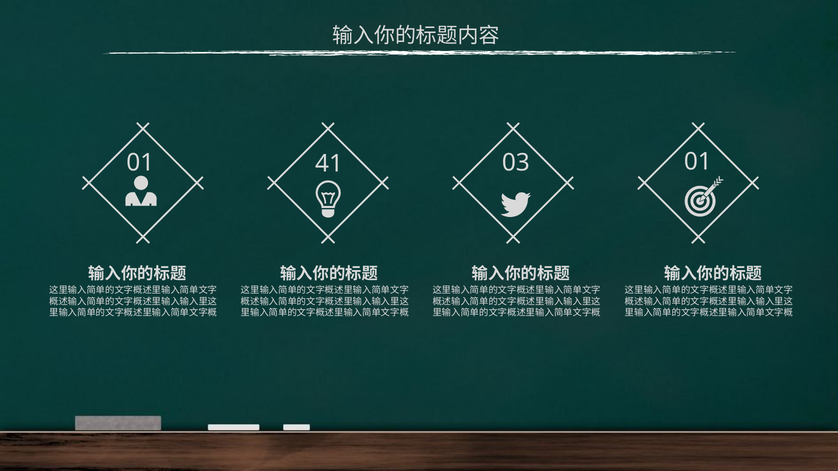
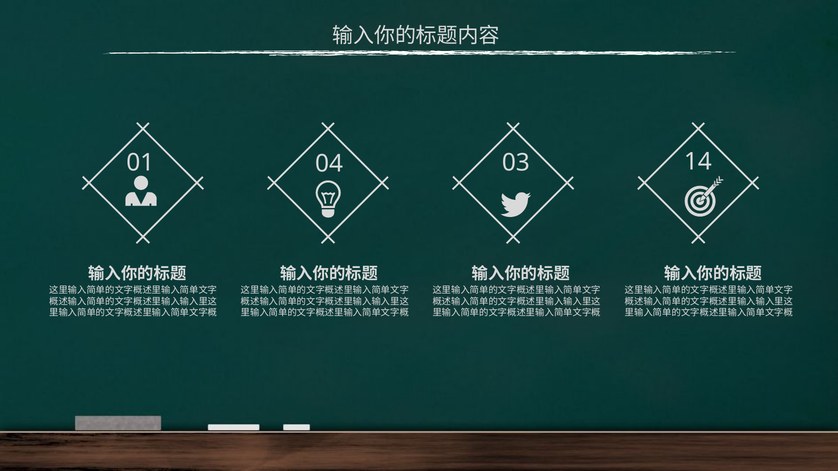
41: 41 -> 04 (329, 164)
03 01: 01 -> 14 (698, 162)
